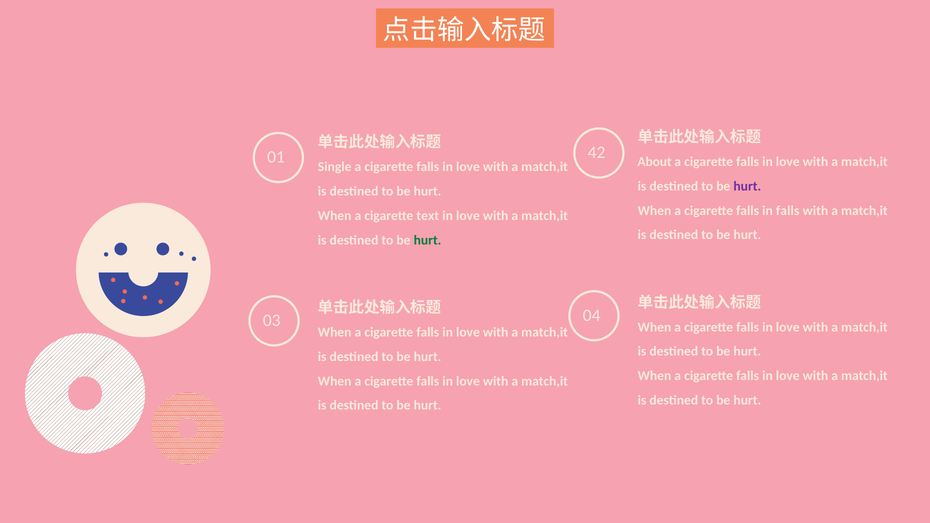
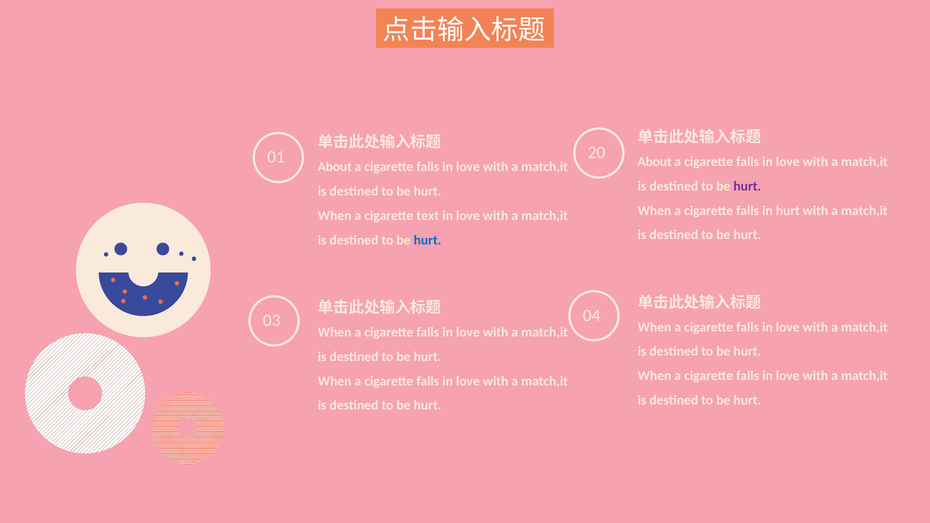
42: 42 -> 20 (597, 153)
Single: Single -> About (335, 167)
in falls: falls -> hurt (788, 211)
hurt colour: green -> blue (427, 240)
